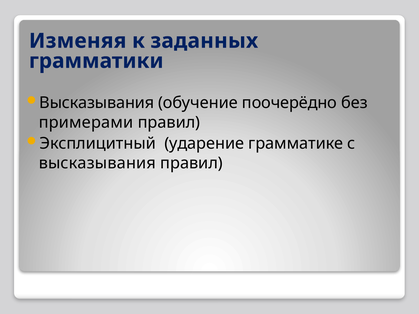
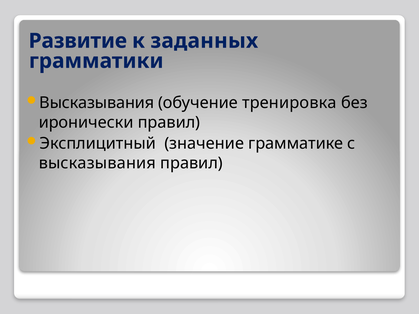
Изменяя: Изменяя -> Развитие (78, 41)
поочерёдно: поочерёдно -> тренировка (289, 103)
примерами: примерами -> иронически (86, 123)
ударение: ударение -> значение (204, 144)
